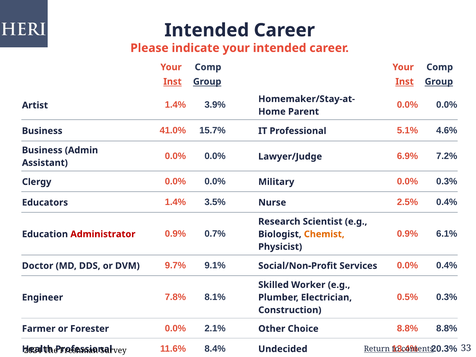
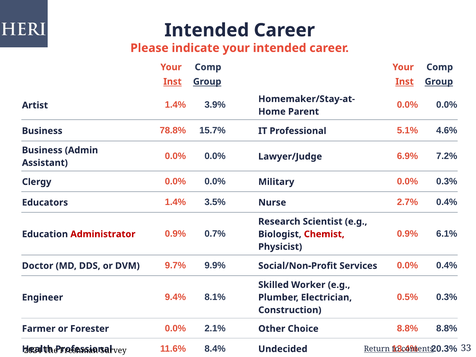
41.0%: 41.0% -> 78.8% (173, 131)
2.5%: 2.5% -> 2.7% (407, 202)
Chemist colour: orange -> red (324, 234)
9.1%: 9.1% -> 9.9% (215, 265)
7.8%: 7.8% -> 9.4% (175, 297)
